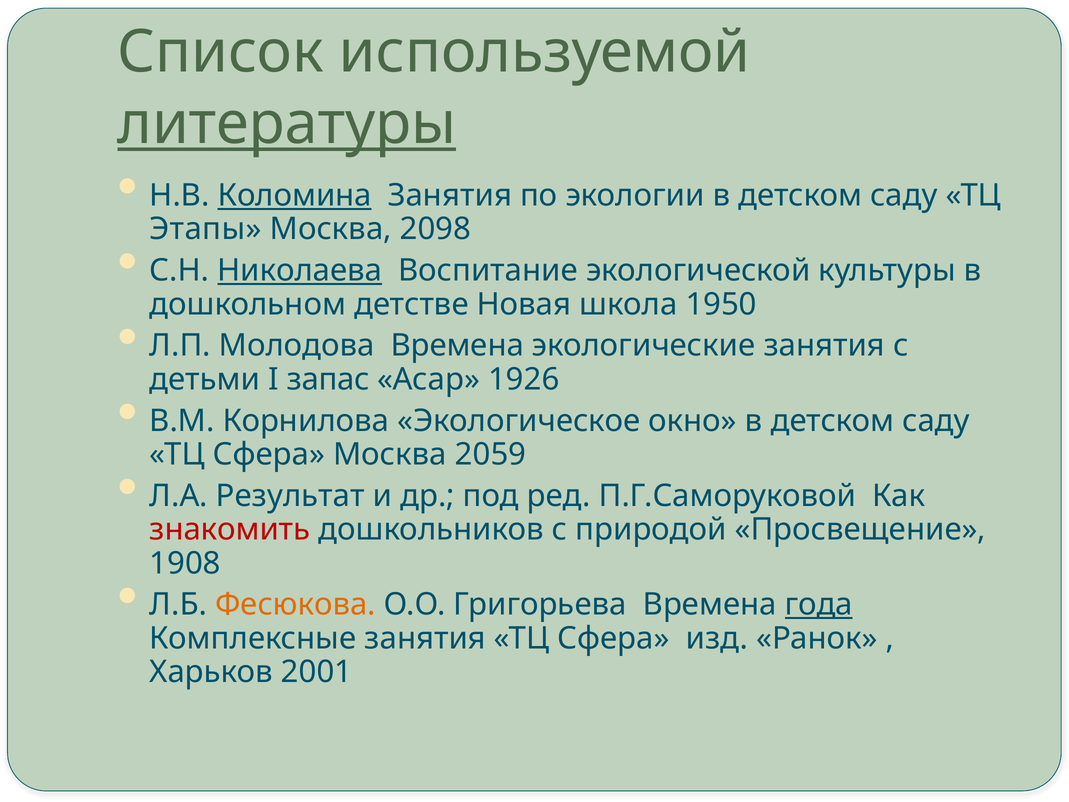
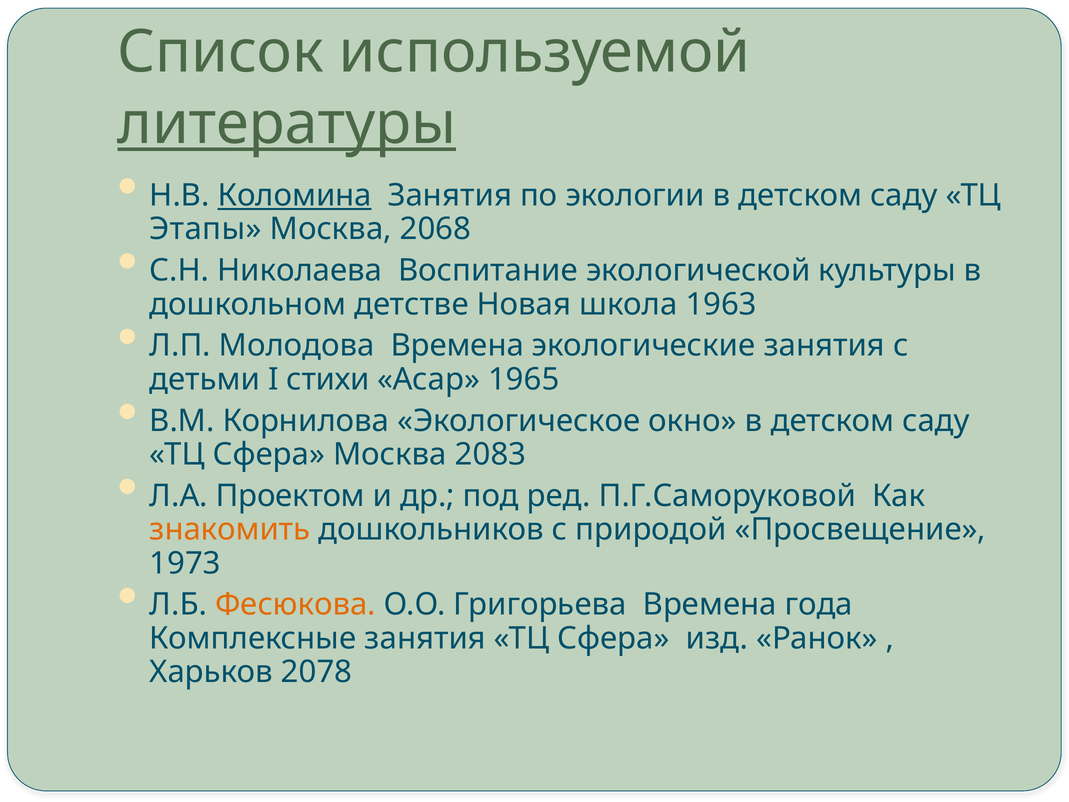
2098: 2098 -> 2068 (435, 229)
Николаева underline: present -> none (300, 271)
1950: 1950 -> 1963 (721, 304)
запас: запас -> стихи (328, 379)
1926: 1926 -> 1965 (524, 379)
2059: 2059 -> 2083 (491, 454)
Результат: Результат -> Проектом (290, 496)
знакомить colour: red -> orange (230, 529)
1908: 1908 -> 1973 (185, 563)
года underline: present -> none (819, 605)
2001: 2001 -> 2078 (317, 672)
